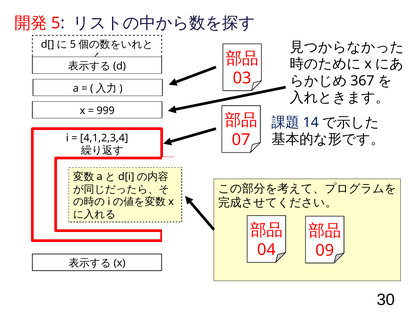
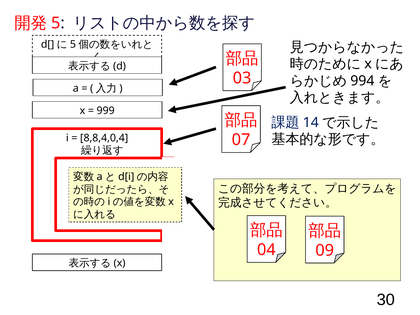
367: 367 -> 994 (362, 81)
4,1,2,3,4: 4,1,2,3,4 -> 8,8,4,0,4 (104, 138)
